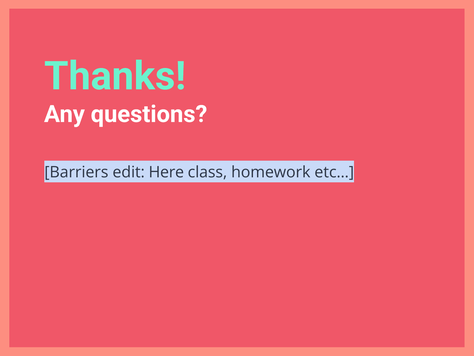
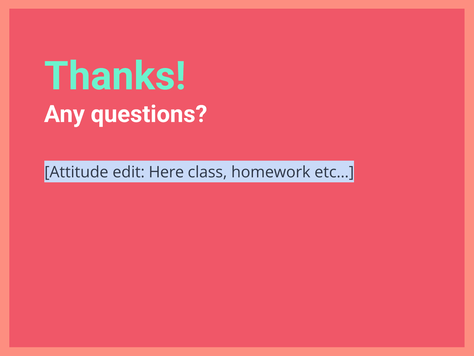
Barriers: Barriers -> Attitude (76, 172)
